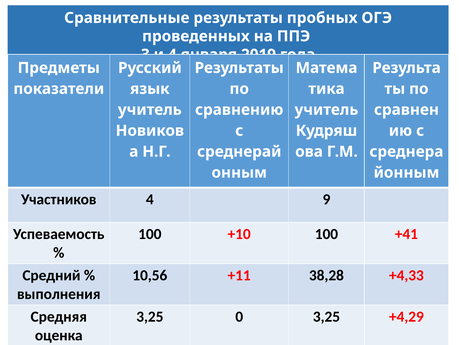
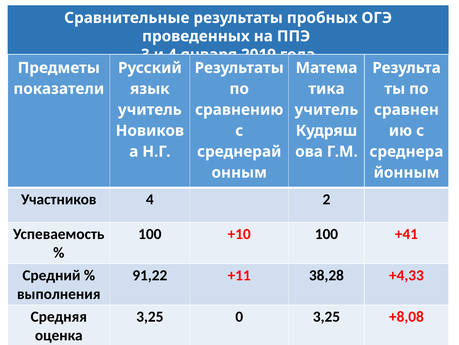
4 9: 9 -> 2 (326, 199)
10,56: 10,56 -> 91,22 (150, 275)
+4,29: +4,29 -> +8,08 (406, 316)
